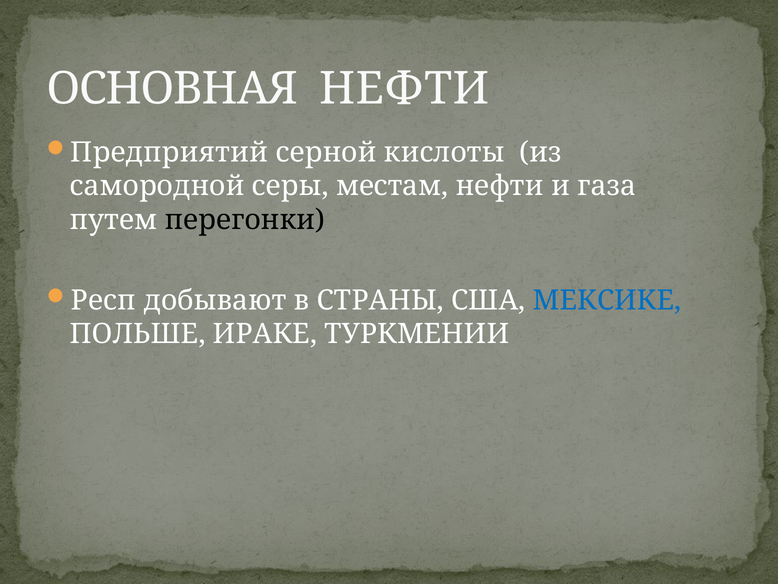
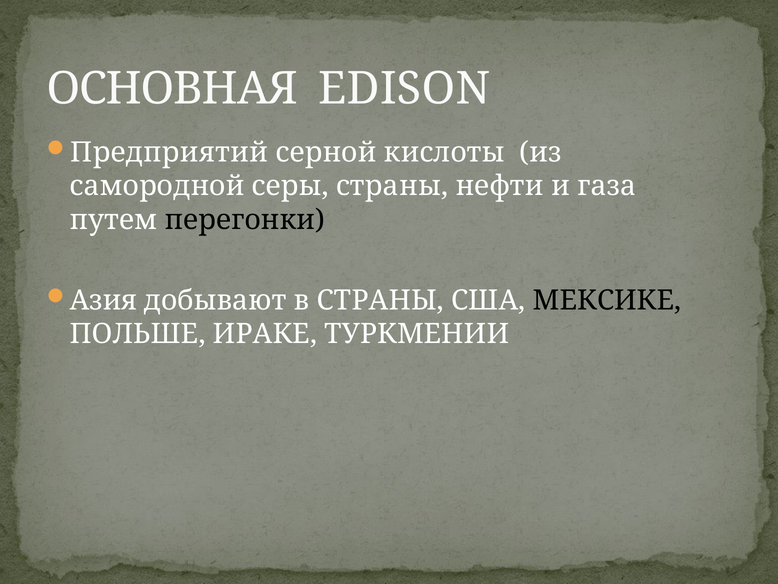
ОСНОВНАЯ НЕФТИ: НЕФТИ -> EDISON (404, 89)
серы местам: местам -> страны (392, 186)
Респ: Респ -> Азия (104, 300)
МЕКСИКЕ colour: blue -> black (607, 300)
